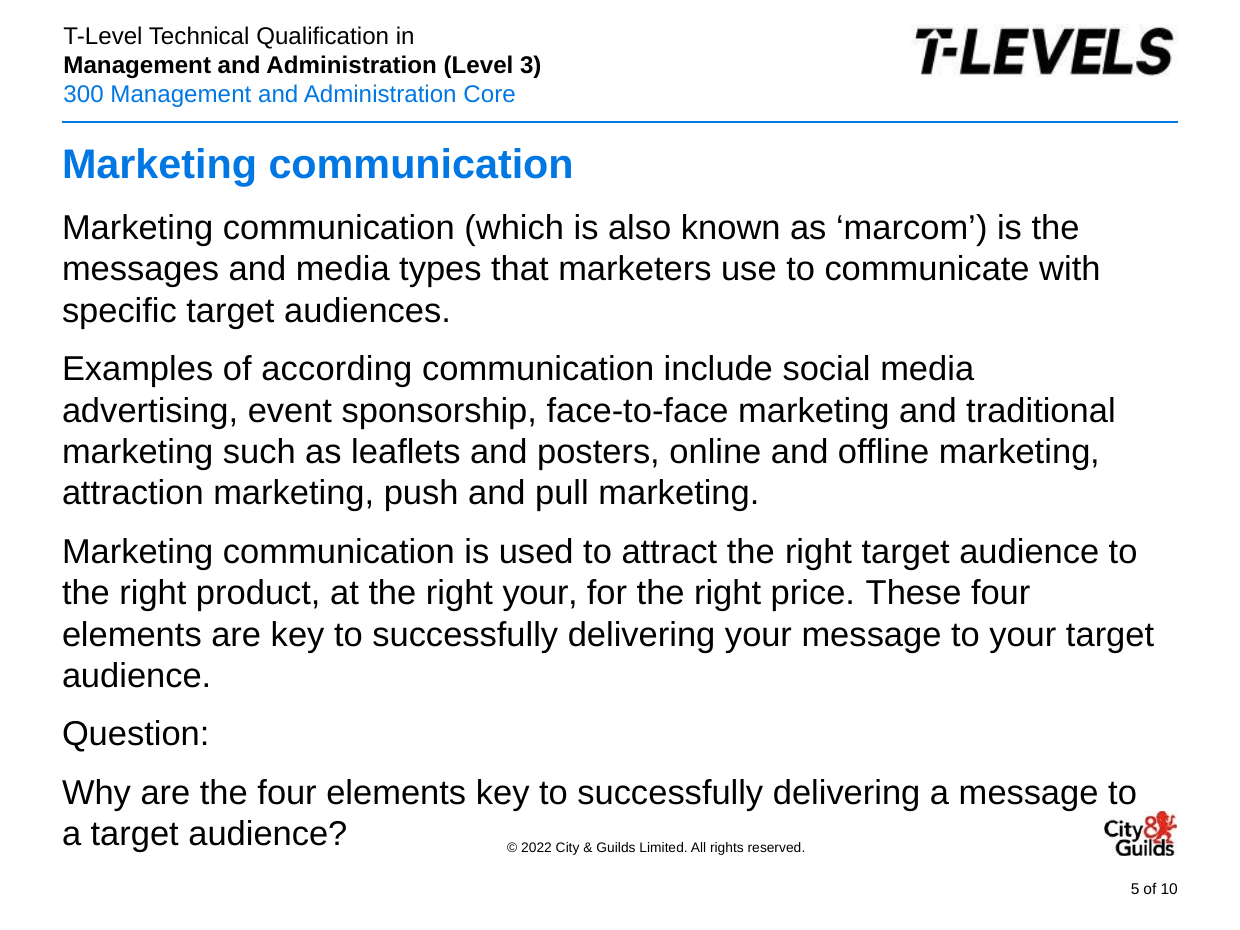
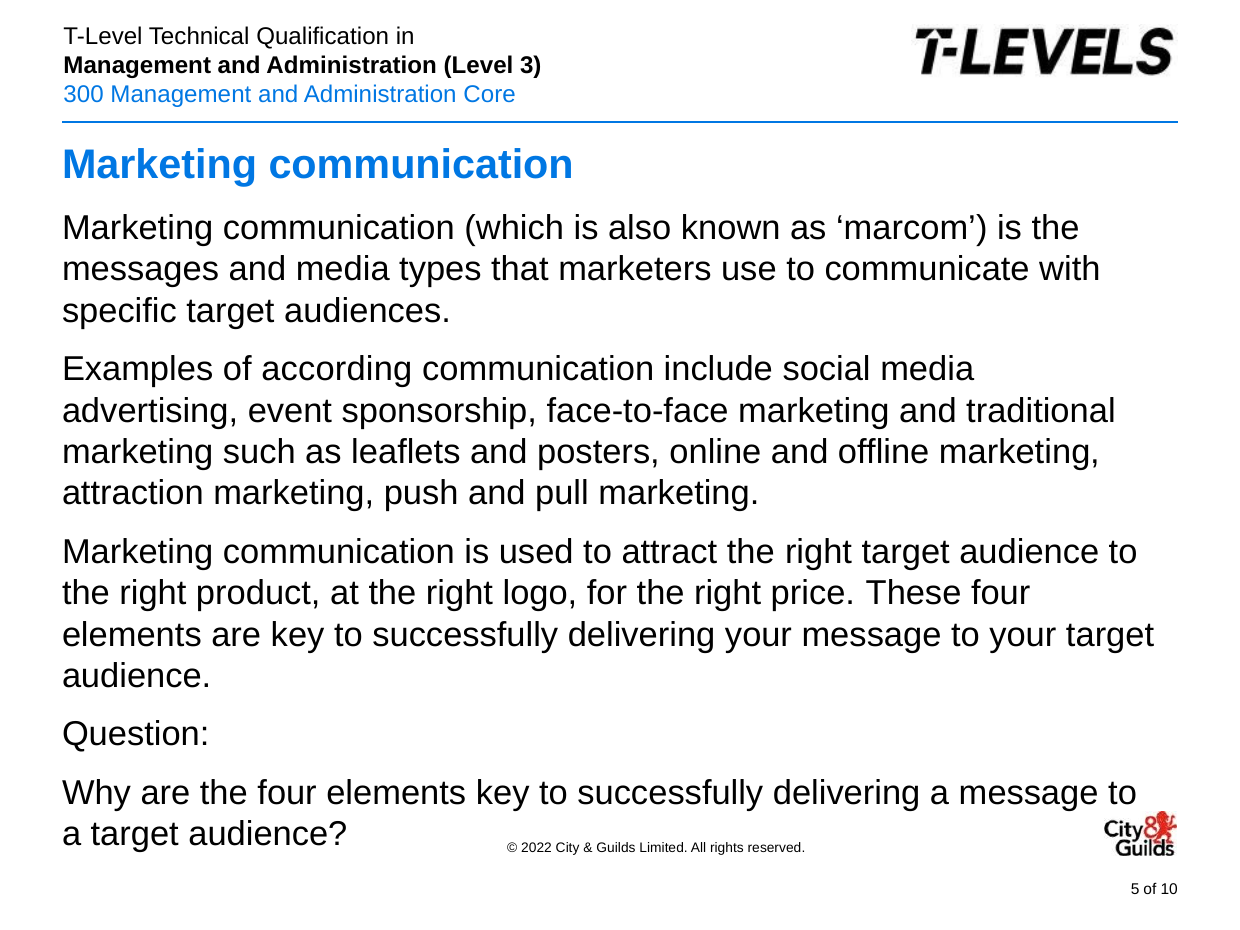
right your: your -> logo (540, 593)
